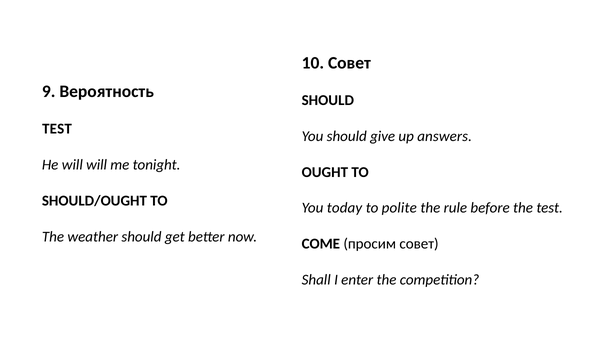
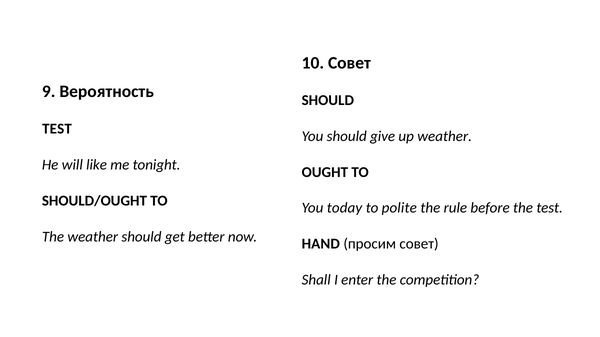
up answers: answers -> weather (445, 136)
will will: will -> like (97, 165)
COME: COME -> HAND (321, 244)
